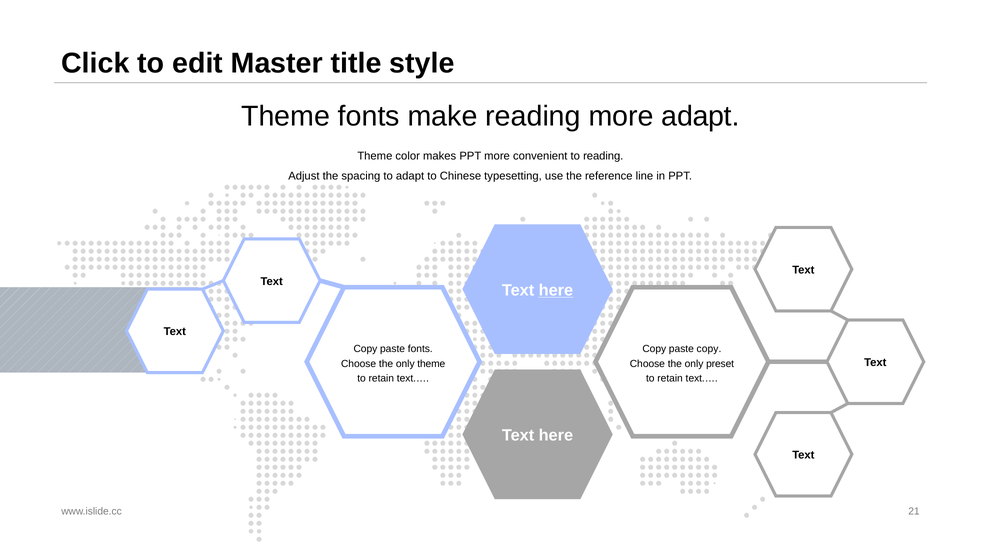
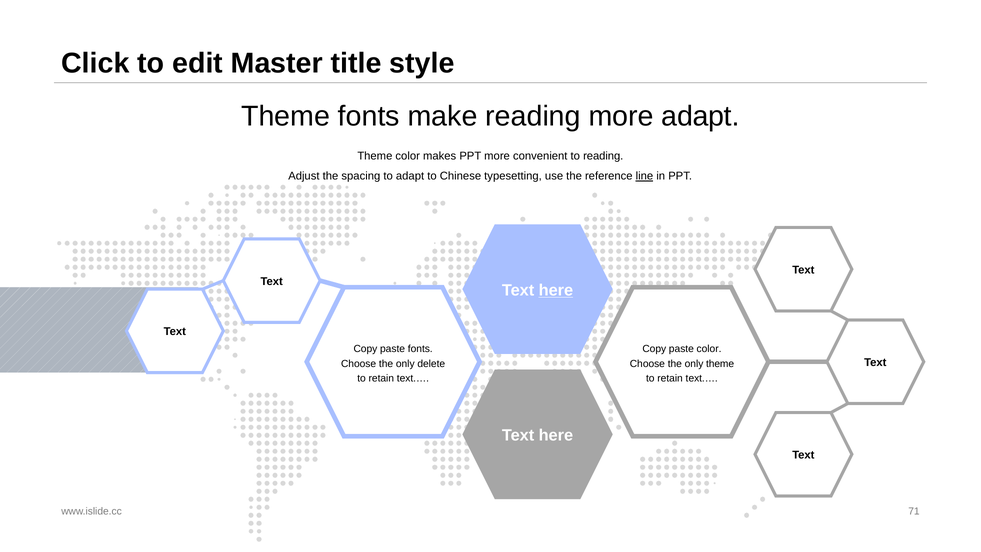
line underline: none -> present (644, 176)
paste copy: copy -> color (709, 349)
only theme: theme -> delete (431, 364)
only preset: preset -> theme (720, 364)
21: 21 -> 71 (914, 511)
